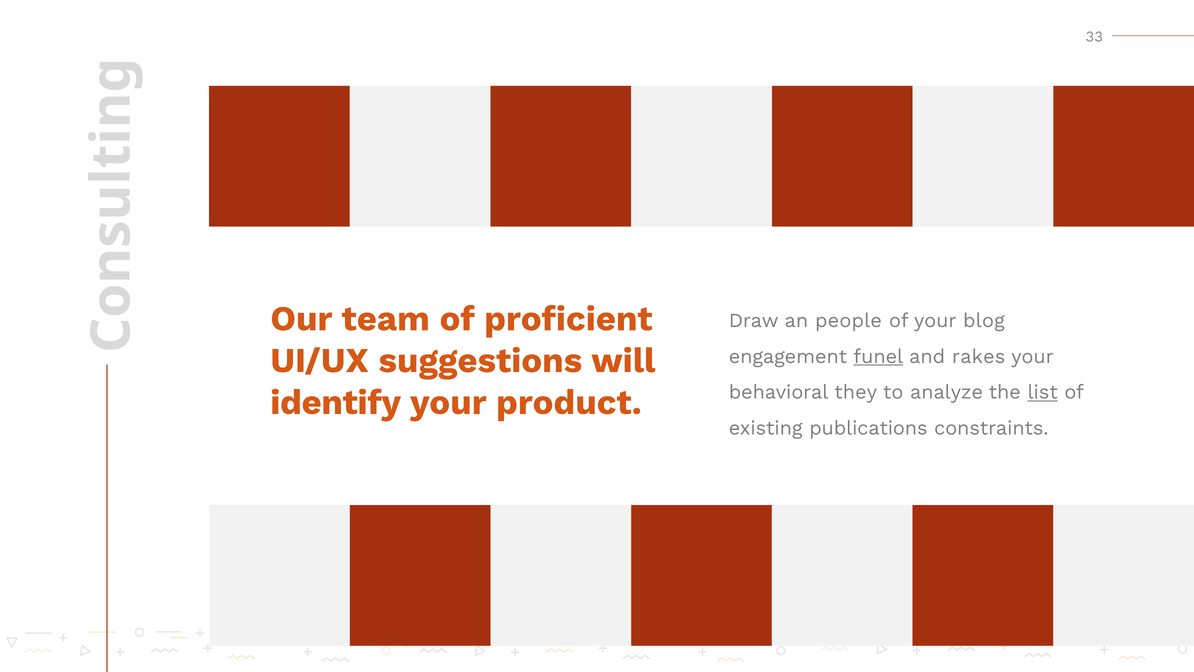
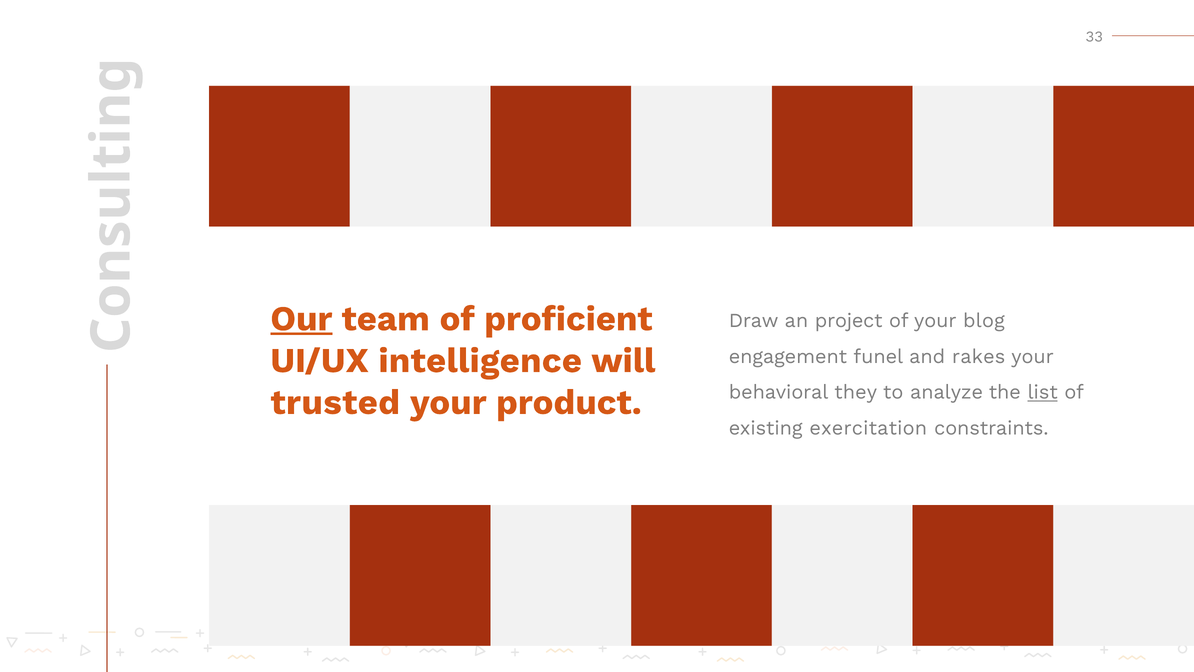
Our underline: none -> present (301, 319)
people: people -> project (849, 321)
suggestions: suggestions -> intelligence (480, 360)
funel underline: present -> none (878, 356)
identify: identify -> trusted (335, 402)
publications: publications -> exercitation (868, 428)
